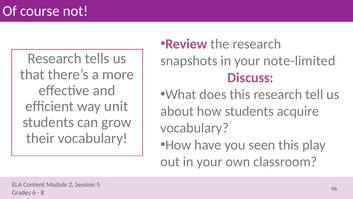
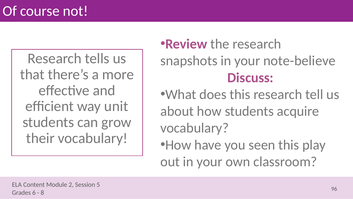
note-limited: note-limited -> note-believe (299, 61)
